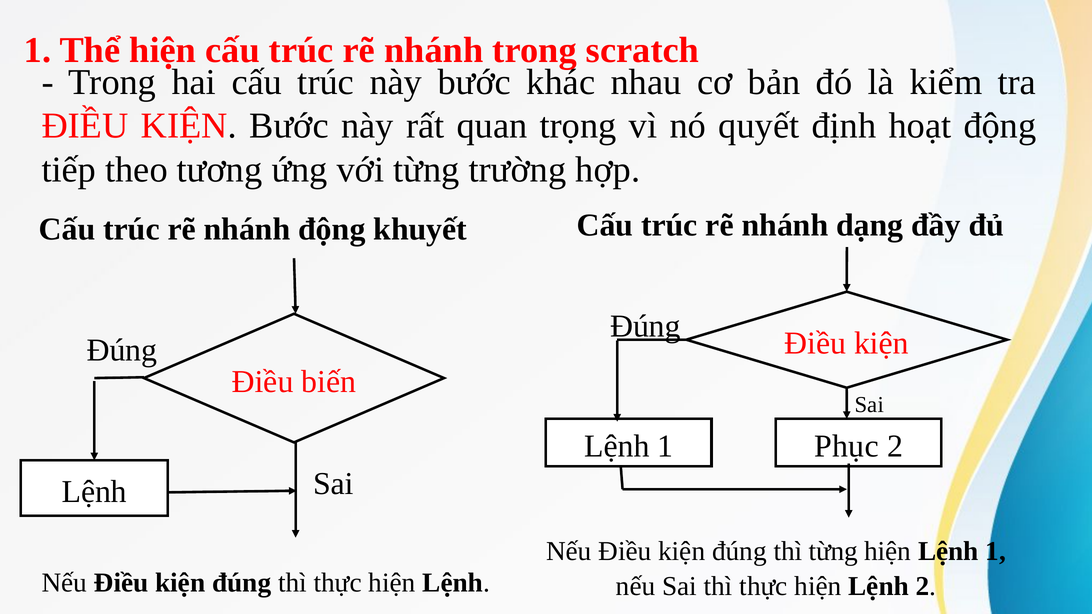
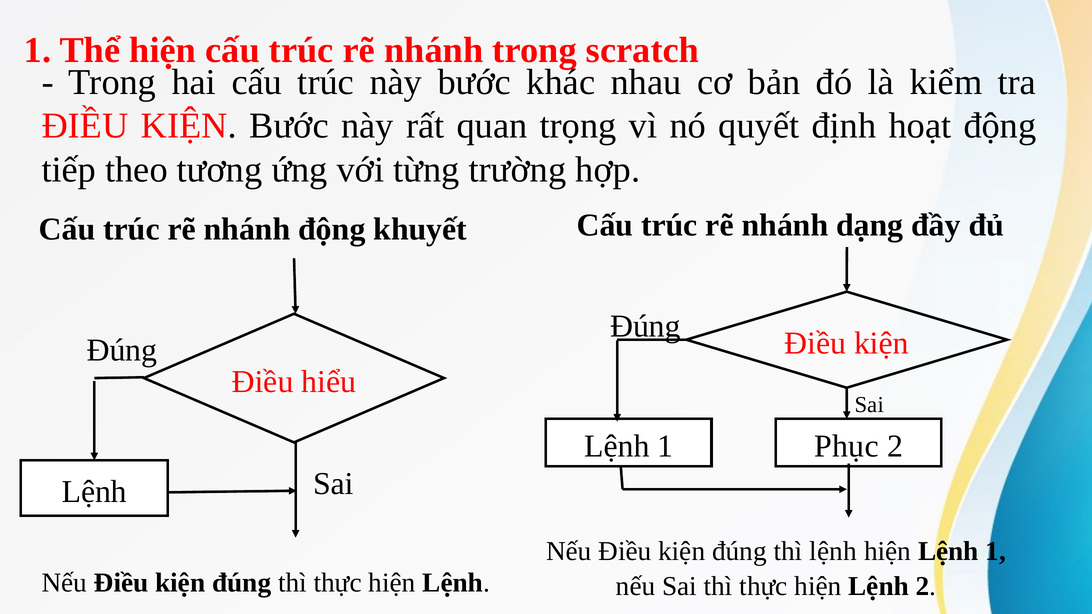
biến: biến -> hiểu (329, 382)
thì từng: từng -> lệnh (833, 551)
